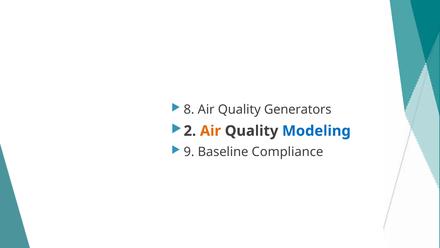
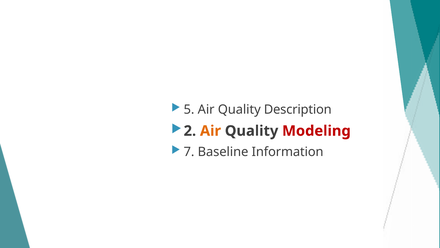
8: 8 -> 5 (189, 109)
Generators: Generators -> Description (298, 109)
Modeling colour: blue -> red (316, 131)
9: 9 -> 7 (189, 152)
Compliance: Compliance -> Information (288, 152)
